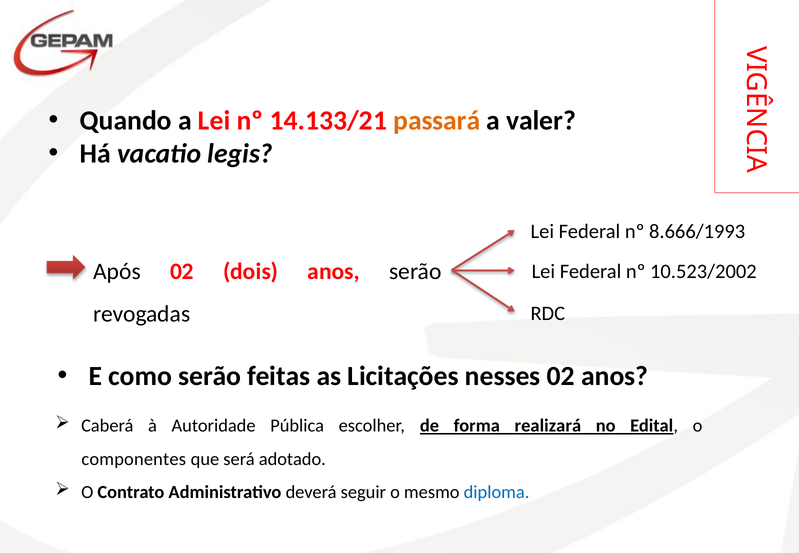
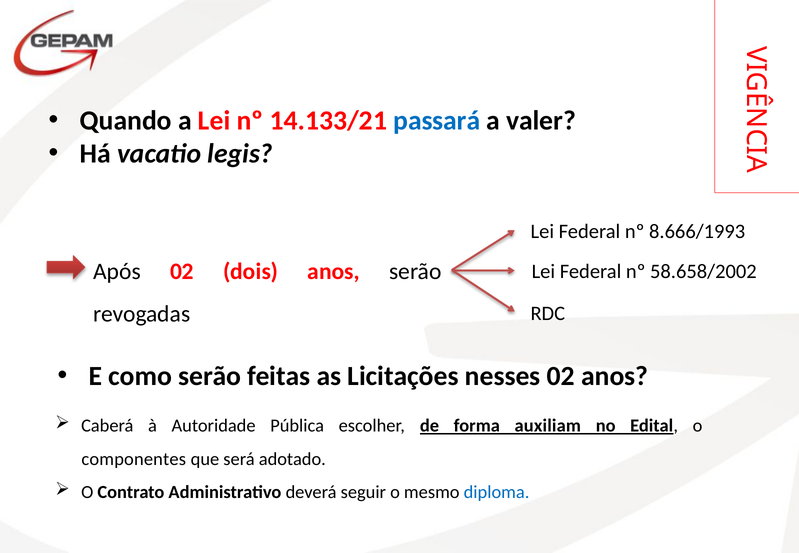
passará colour: orange -> blue (437, 121)
10.523/2002: 10.523/2002 -> 58.658/2002 (703, 271)
realizará: realizará -> auxiliam (548, 426)
